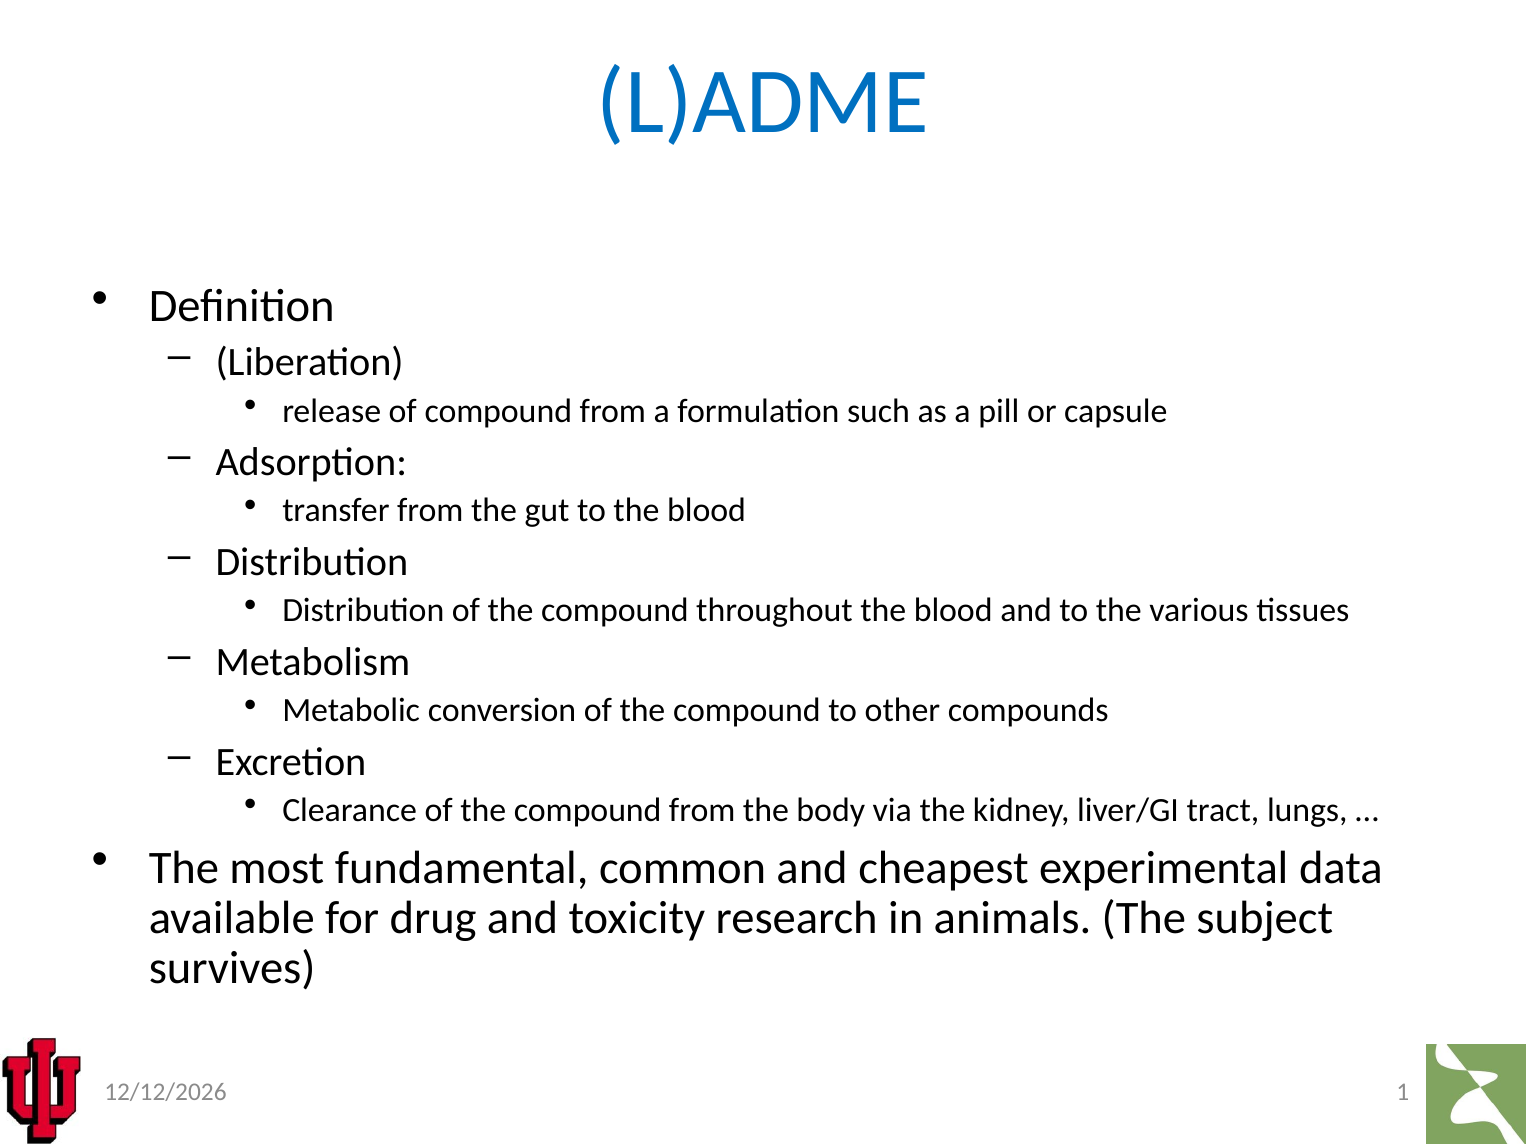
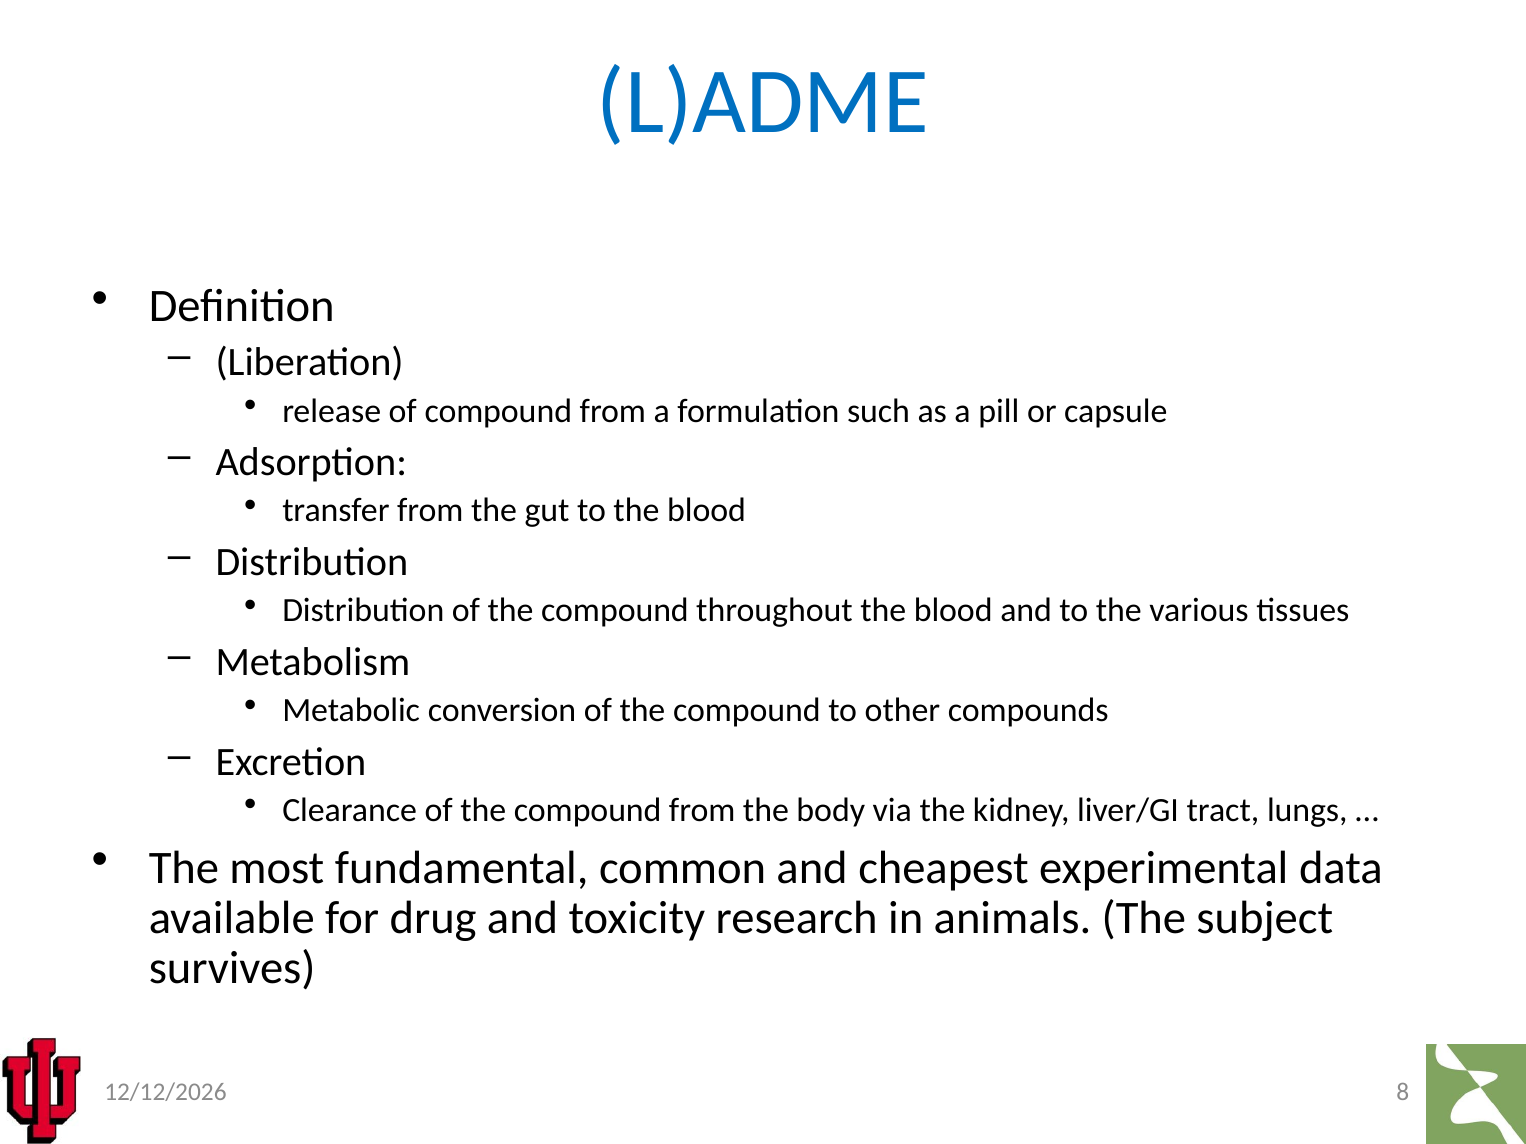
1: 1 -> 8 (1403, 1093)
